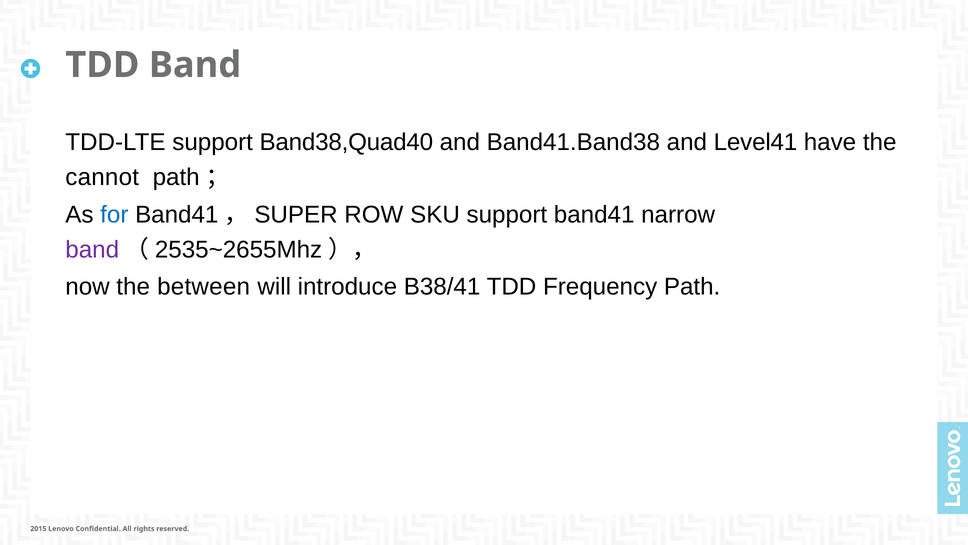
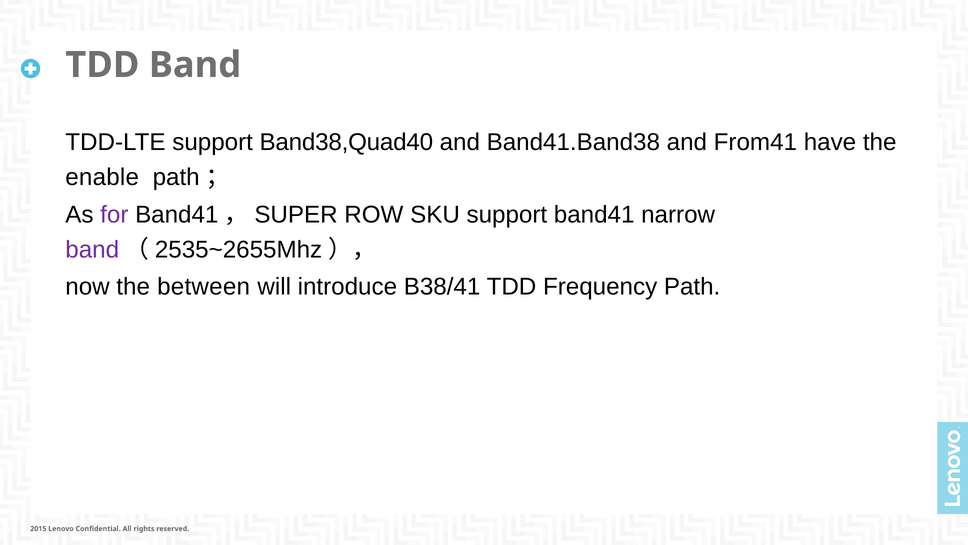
Level41: Level41 -> From41 (755, 142)
cannot: cannot -> enable (102, 177)
for colour: blue -> purple (114, 214)
